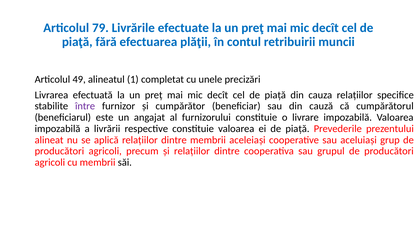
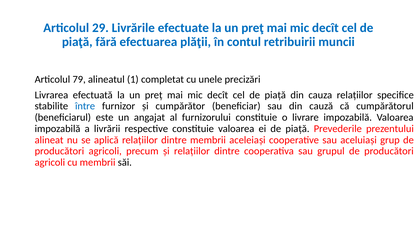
79: 79 -> 29 (100, 28)
49: 49 -> 79 (79, 80)
între colour: purple -> blue (85, 106)
